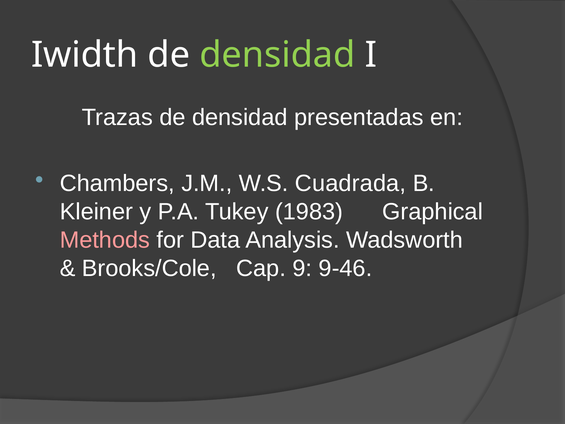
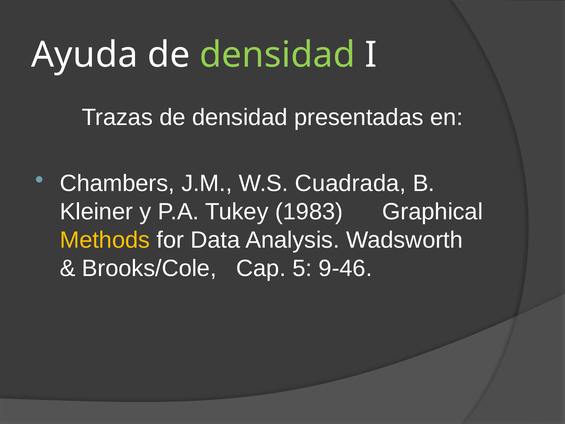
Iwidth: Iwidth -> Ayuda (85, 55)
Methods colour: pink -> yellow (105, 240)
9: 9 -> 5 (302, 268)
